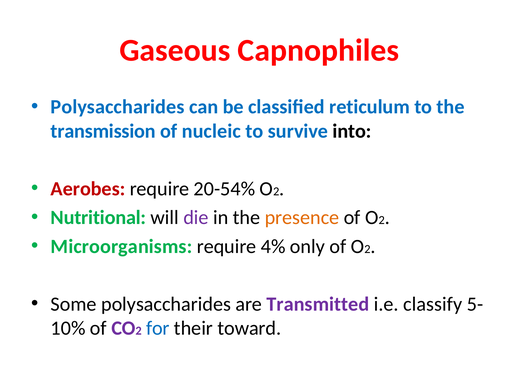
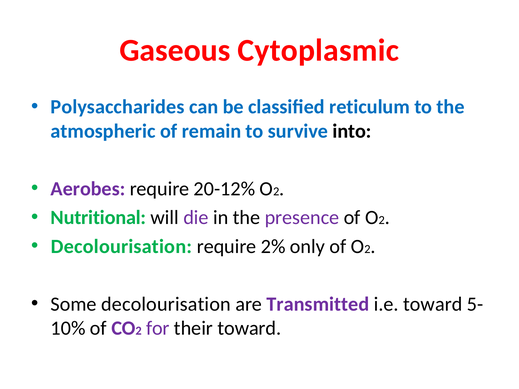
Capnophiles: Capnophiles -> Cytoplasmic (318, 50)
transmission: transmission -> atmospheric (103, 131)
nucleic: nucleic -> remain (211, 131)
Aerobes colour: red -> purple (88, 189)
20-54%: 20-54% -> 20-12% (224, 189)
presence colour: orange -> purple (302, 218)
Microorganisms: Microorganisms -> Decolourisation (121, 247)
4%: 4% -> 2% (273, 247)
Some polysaccharides: polysaccharides -> decolourisation (166, 304)
i.e classify: classify -> toward (433, 304)
for colour: blue -> purple (158, 329)
